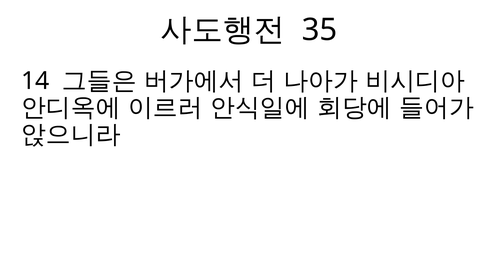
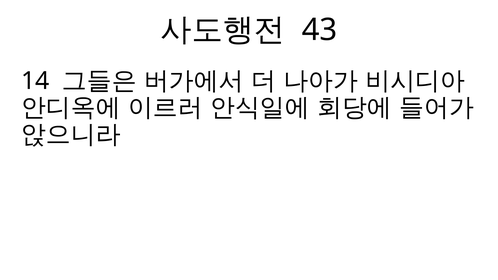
35: 35 -> 43 (320, 30)
